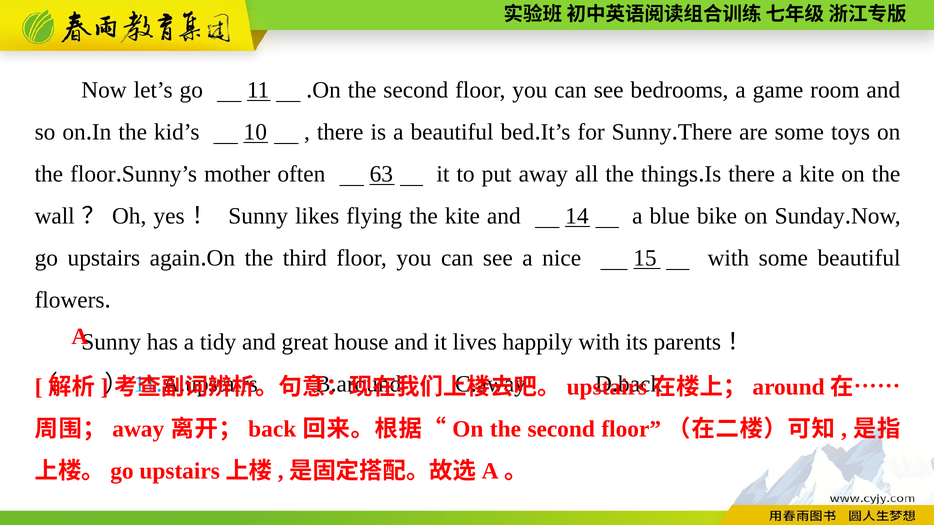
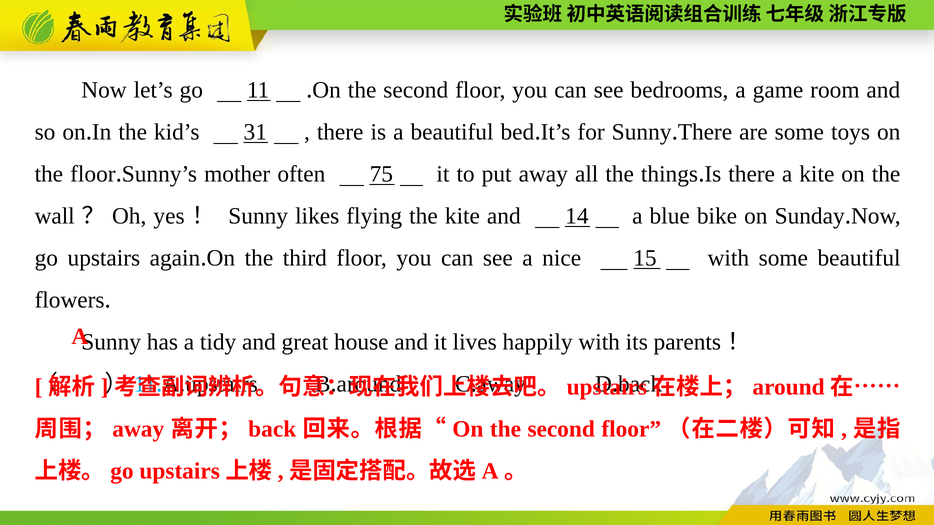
10: 10 -> 31 (255, 132)
63: 63 -> 75 (381, 174)
